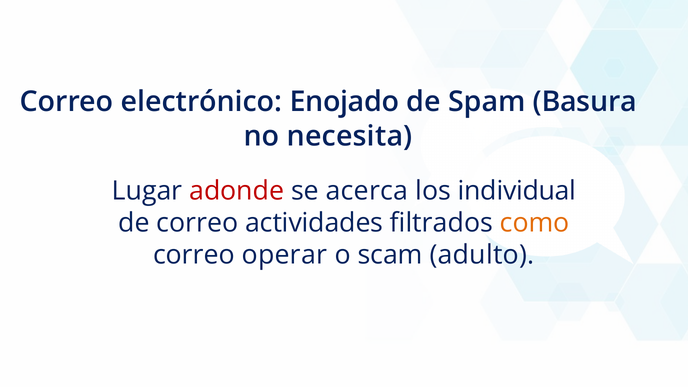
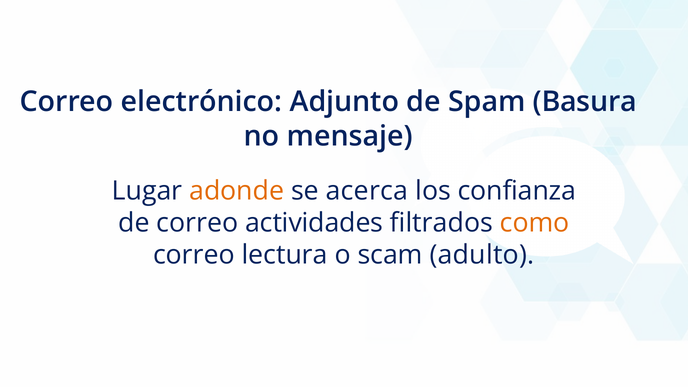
Enojado: Enojado -> Adjunto (344, 102)
necesita: necesita -> mensaje (350, 136)
adonde colour: red -> orange (237, 191)
individual: individual -> confianza (517, 191)
operar: operar -> lectura (285, 255)
